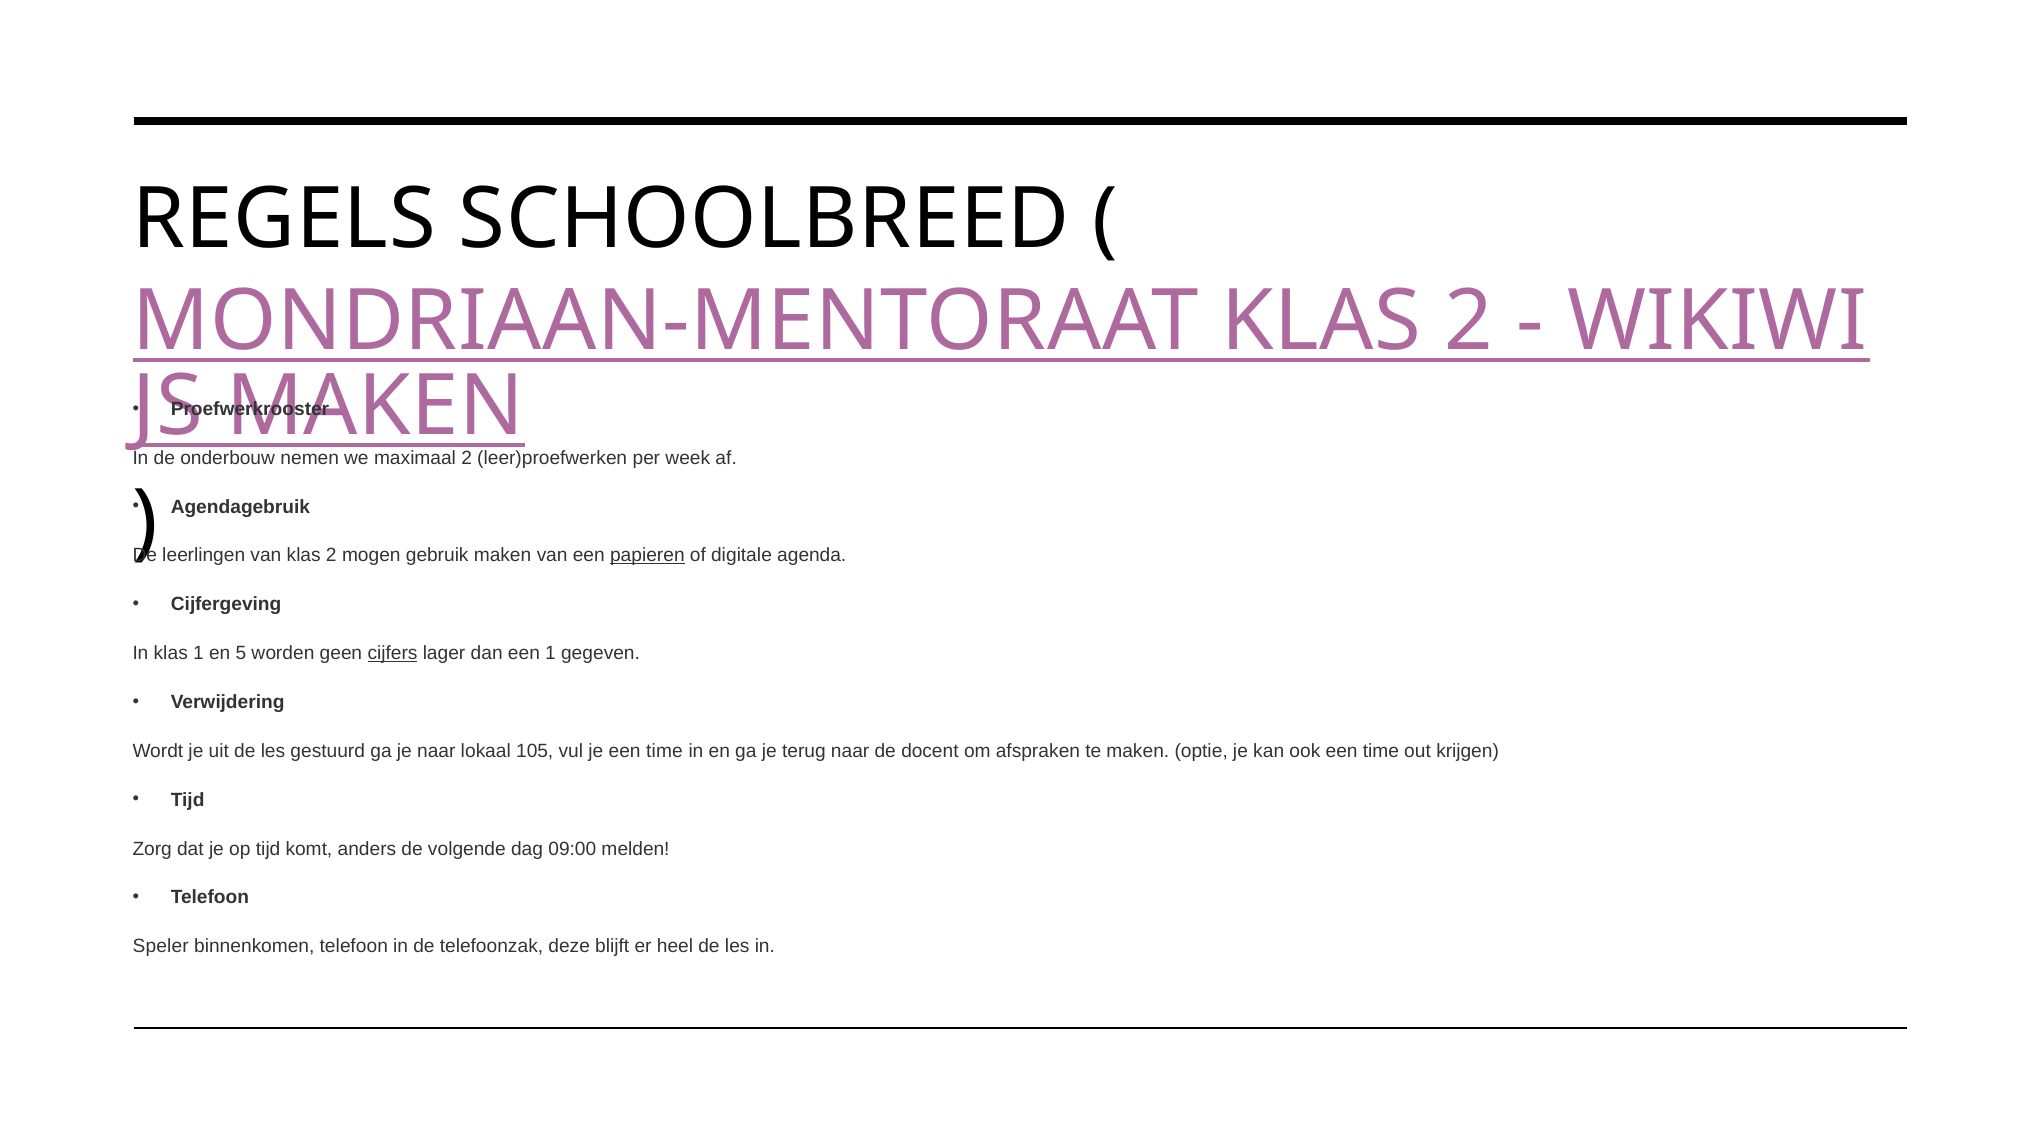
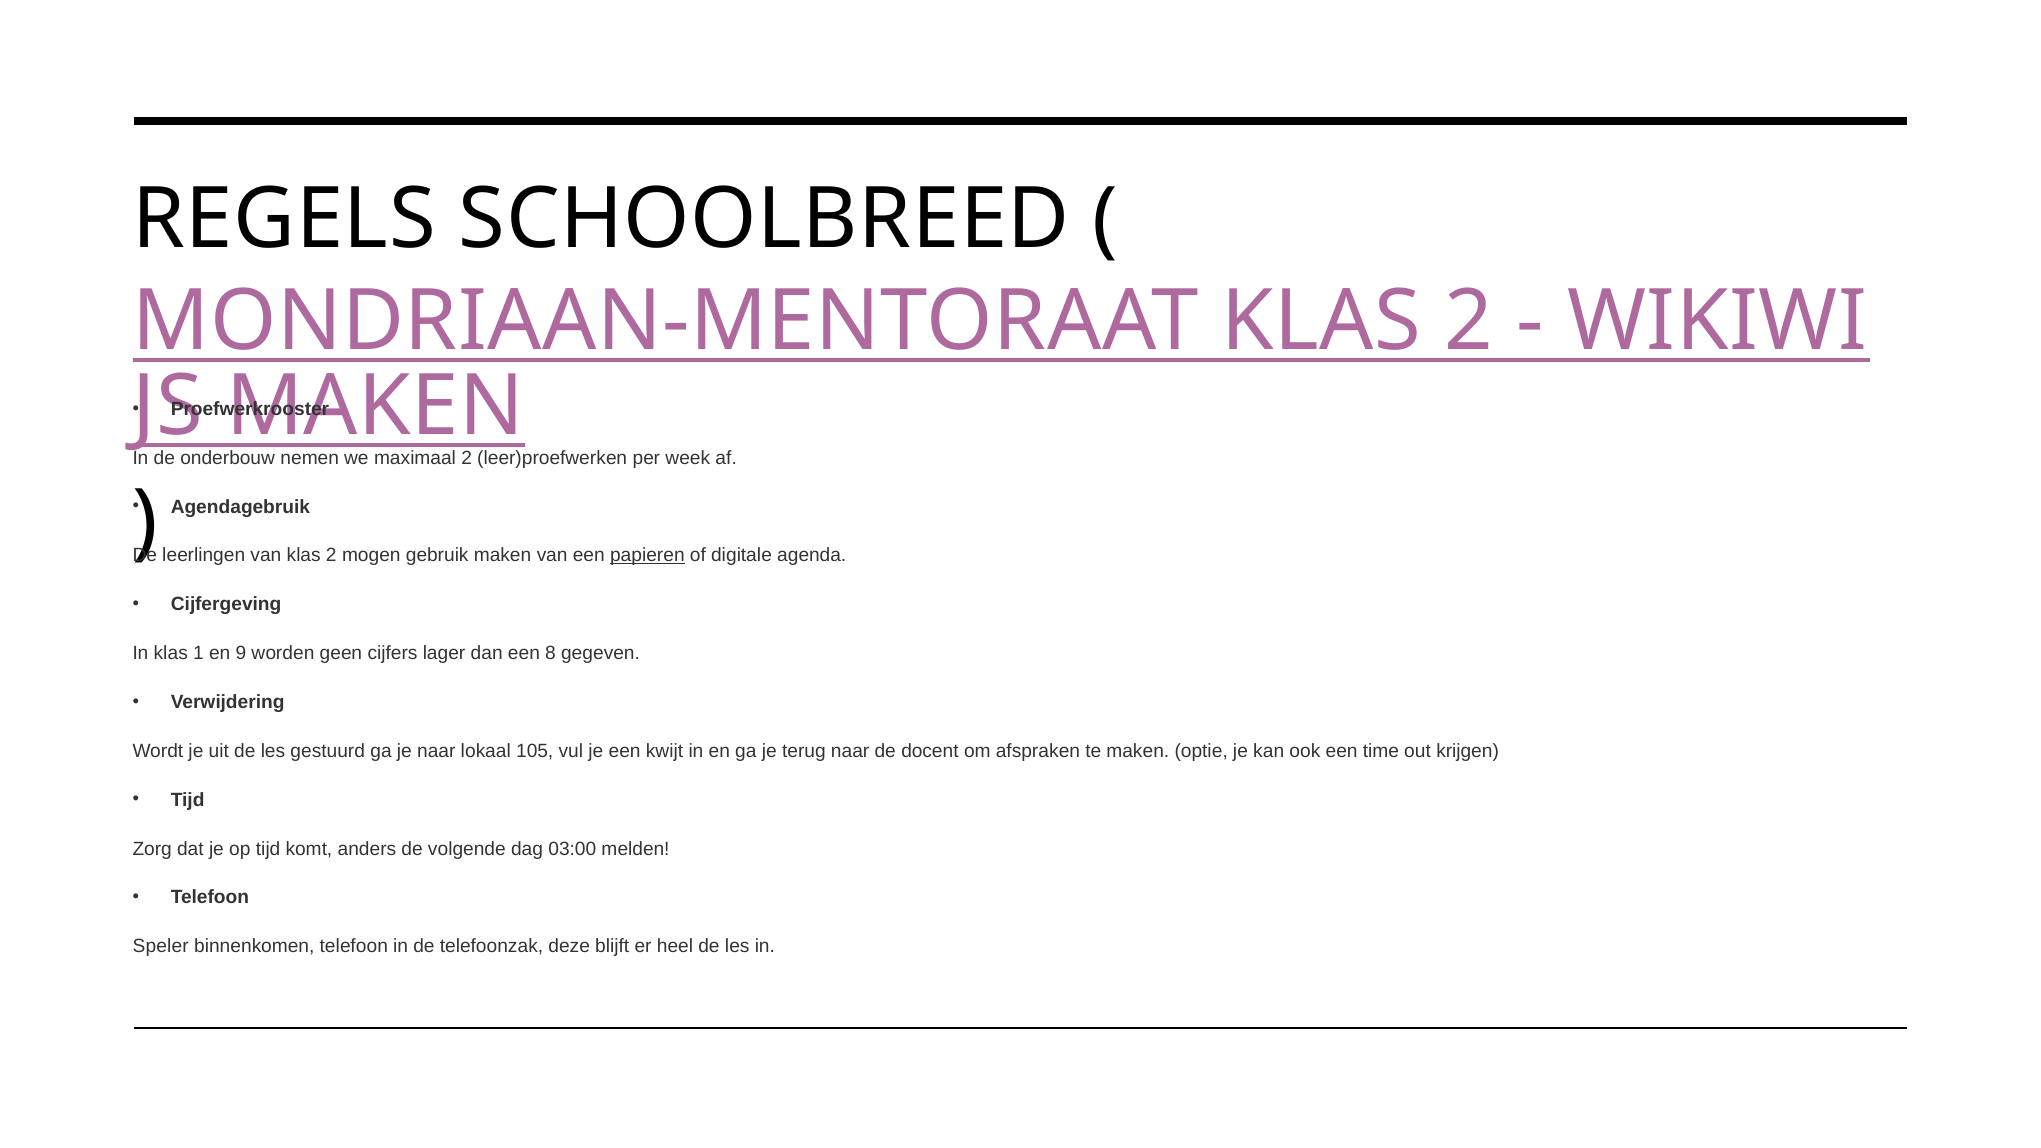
5: 5 -> 9 (241, 653)
cijfers underline: present -> none (393, 653)
een 1: 1 -> 8 (550, 653)
je een time: time -> kwijt (665, 751)
09:00: 09:00 -> 03:00 (572, 849)
